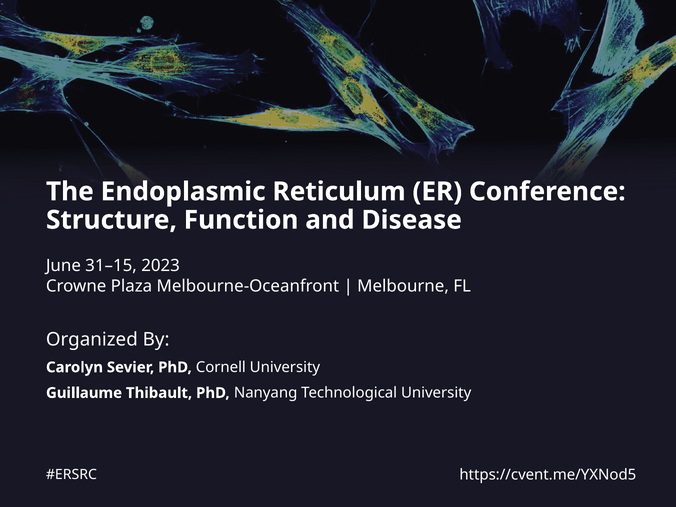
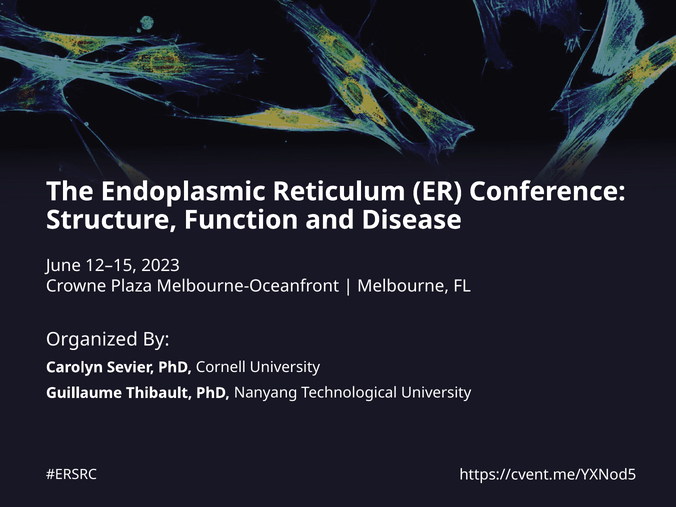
31–15: 31–15 -> 12–15 (111, 266)
